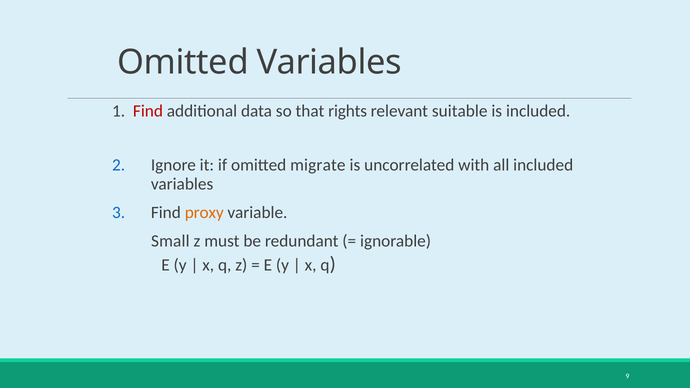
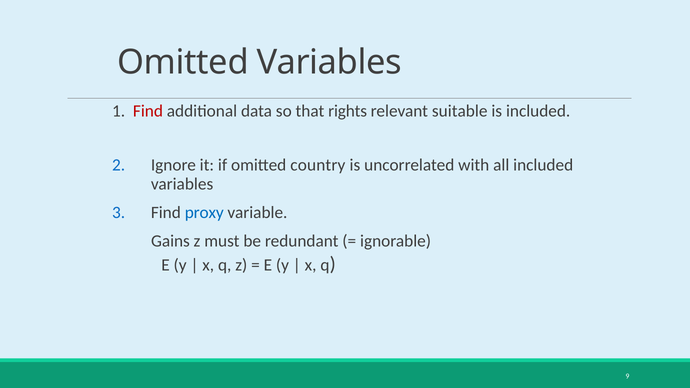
migrate: migrate -> country (318, 165)
proxy colour: orange -> blue (204, 213)
Small: Small -> Gains (170, 241)
